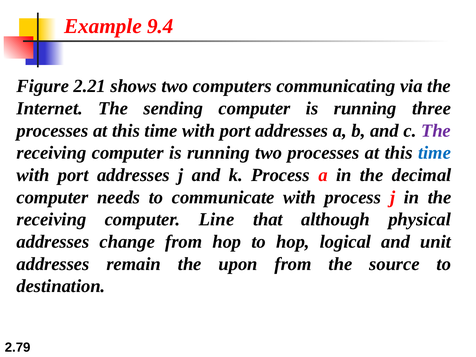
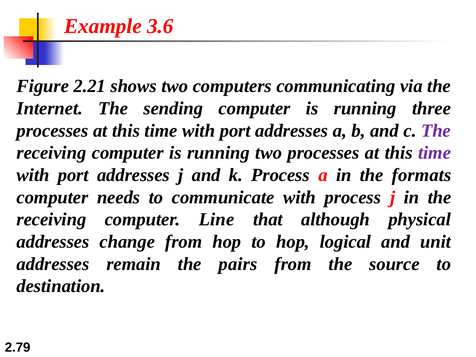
9.4: 9.4 -> 3.6 (160, 26)
time colour: blue -> purple (435, 153)
decimal: decimal -> formats (422, 175)
upon: upon -> pairs (238, 264)
